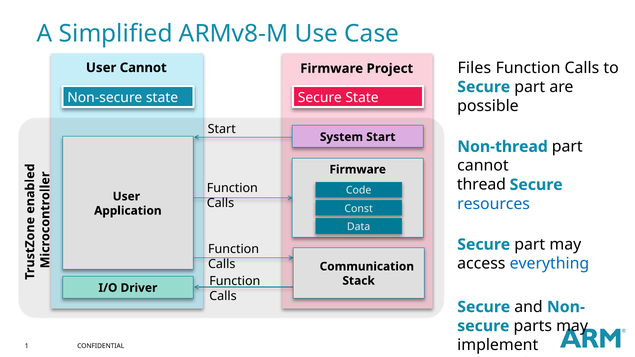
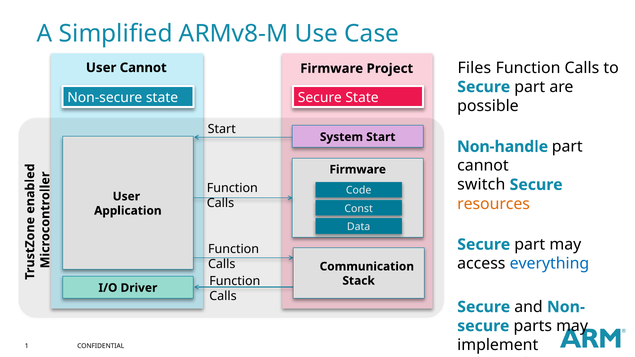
Non-thread: Non-thread -> Non-handle (503, 147)
thread: thread -> switch (481, 185)
resources colour: blue -> orange (494, 204)
